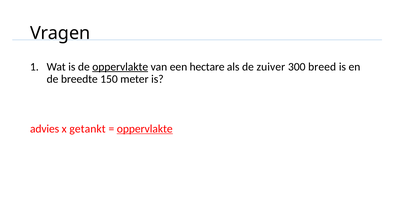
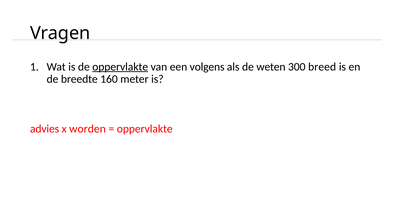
hectare: hectare -> volgens (207, 67)
zuiver: zuiver -> weten (271, 67)
150: 150 -> 160 (109, 79)
getankt: getankt -> worden (88, 129)
oppervlakte underline: present -> none (145, 129)
